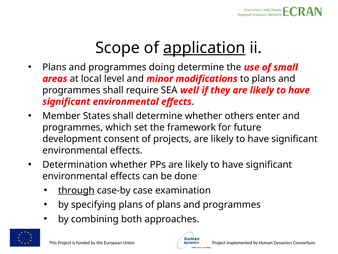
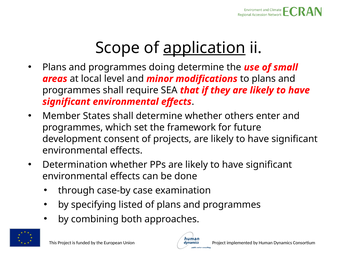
well: well -> that (190, 90)
through underline: present -> none (76, 190)
specifying plans: plans -> listed (131, 204)
